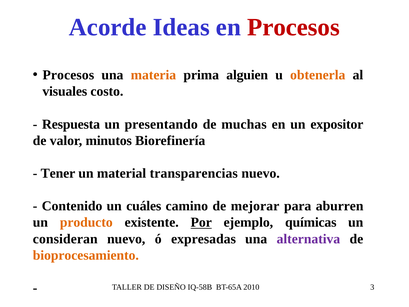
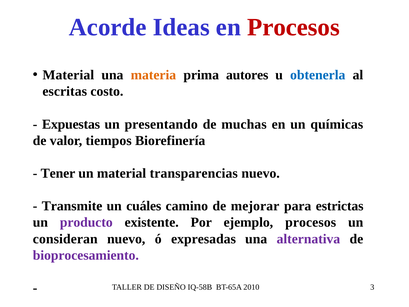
Procesos: Procesos -> Material (68, 75)
alguien: alguien -> autores (247, 75)
obtenerla colour: orange -> blue (318, 75)
visuales: visuales -> escritas (65, 91)
Respuesta: Respuesta -> Expuestas (71, 124)
expositor: expositor -> químicas (337, 124)
minutos: minutos -> tiempos (109, 140)
Contenido: Contenido -> Transmite (72, 206)
aburren: aburren -> estrictas (340, 206)
producto colour: orange -> purple (86, 222)
Por underline: present -> none (201, 222)
ejemplo químicas: químicas -> procesos (311, 222)
bioprocesamiento colour: orange -> purple (86, 255)
